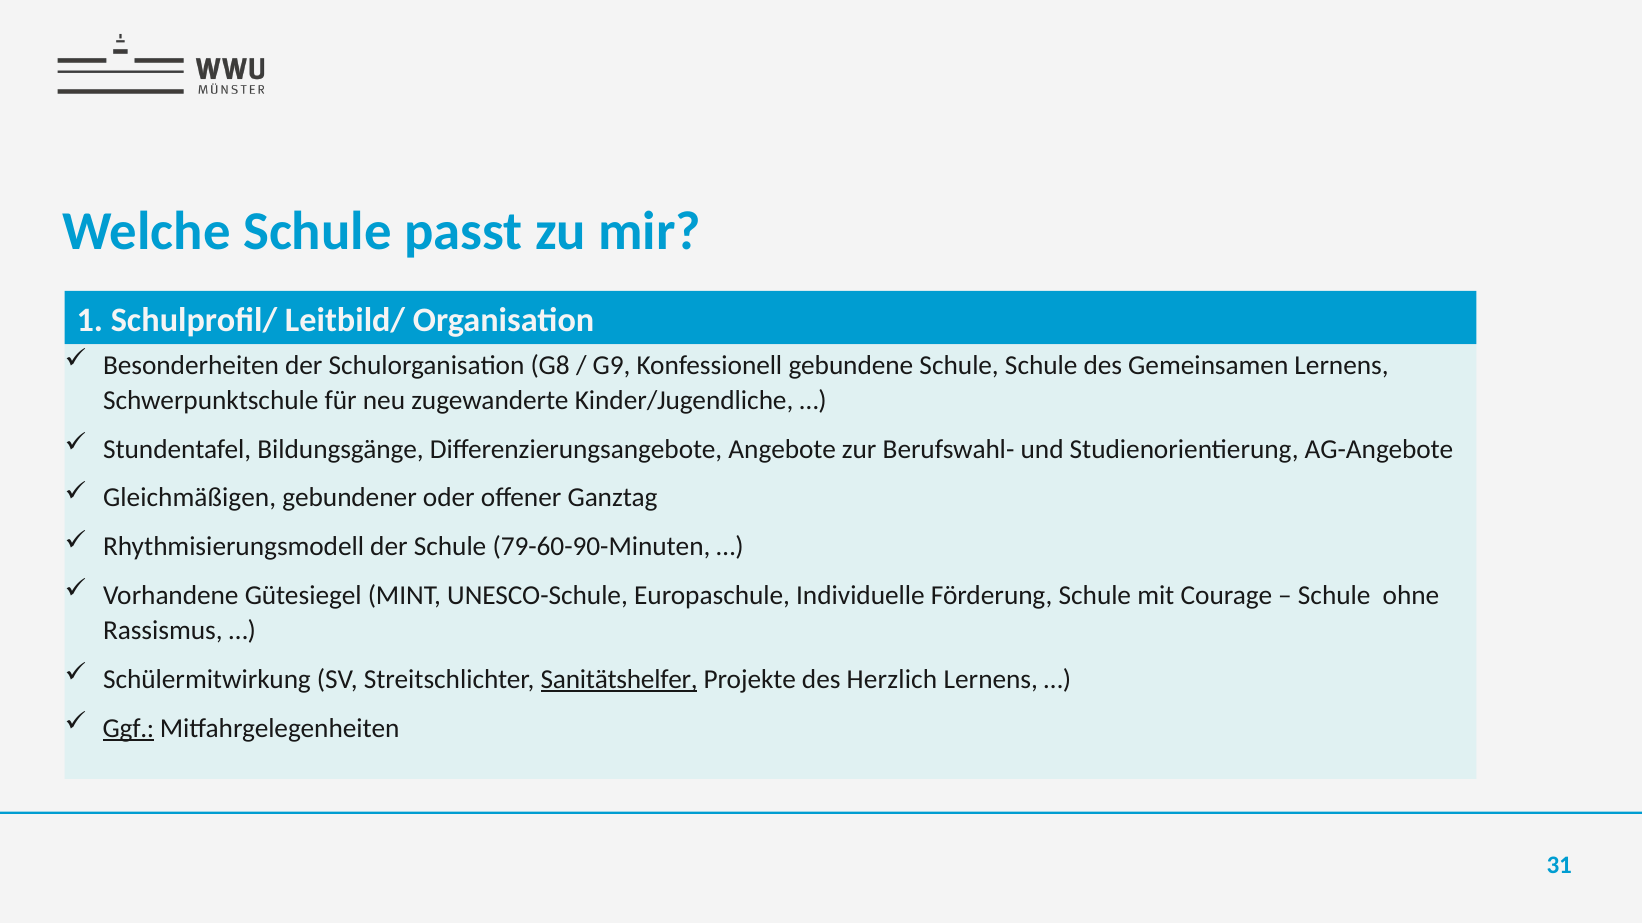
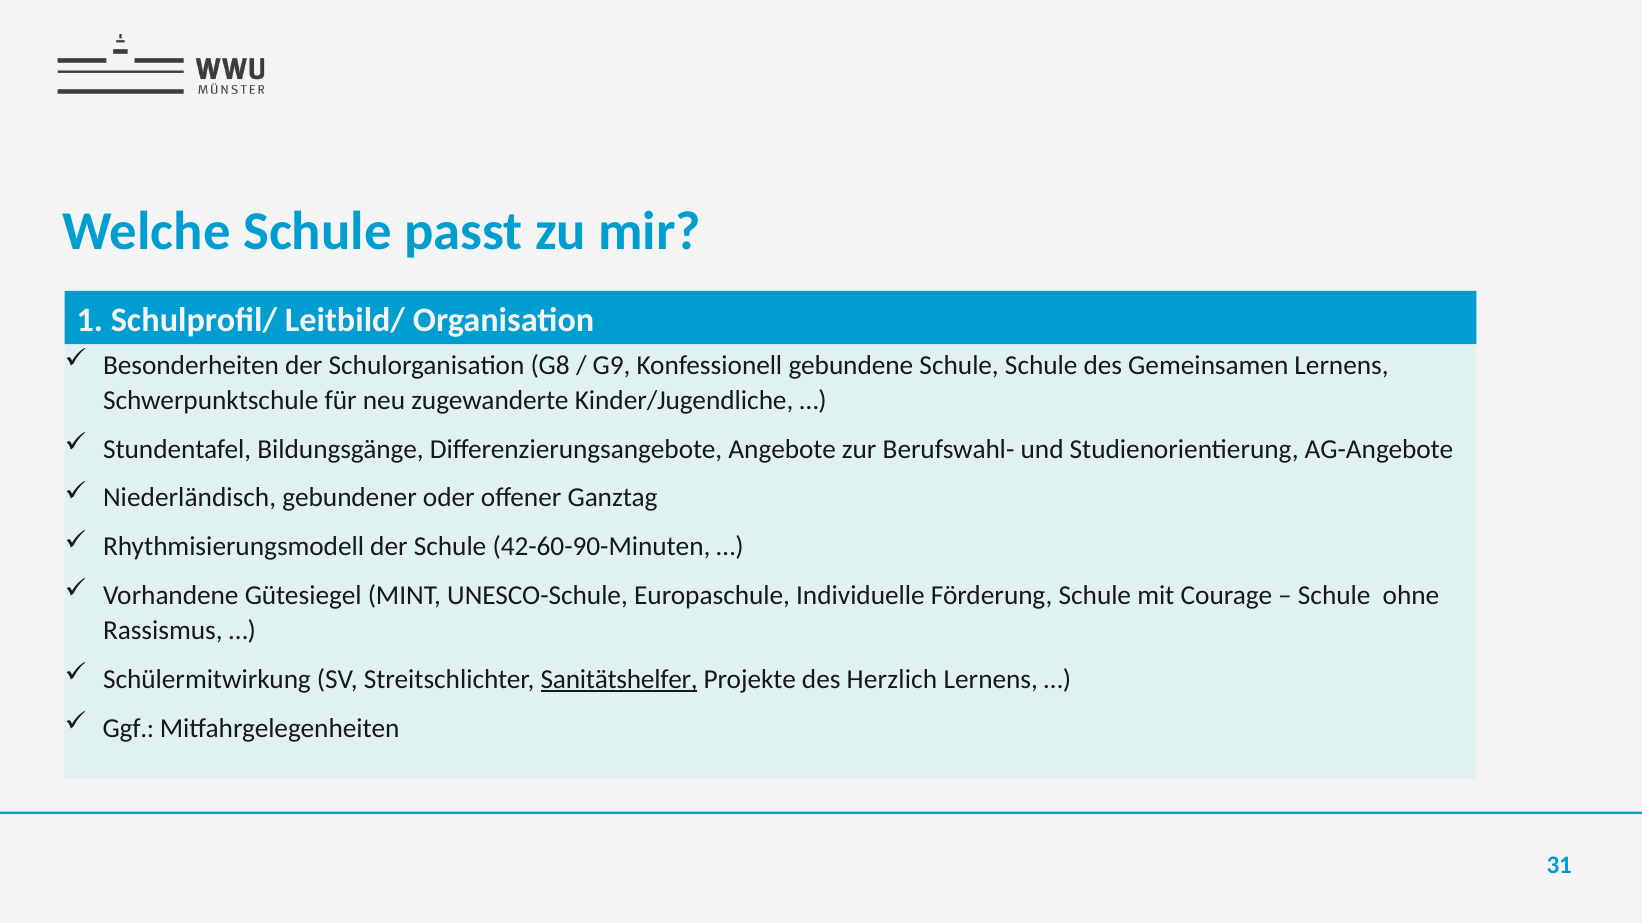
Gleichmäßigen: Gleichmäßigen -> Niederländisch (190, 498)
79-60-90-Minuten: 79-60-90-Minuten -> 42-60-90-Minuten (601, 547)
Ggf underline: present -> none (128, 729)
